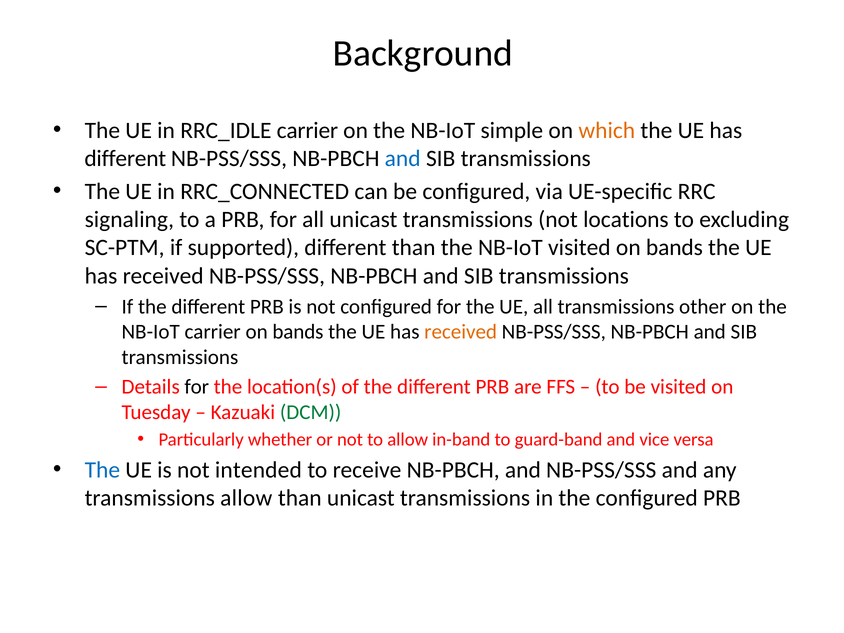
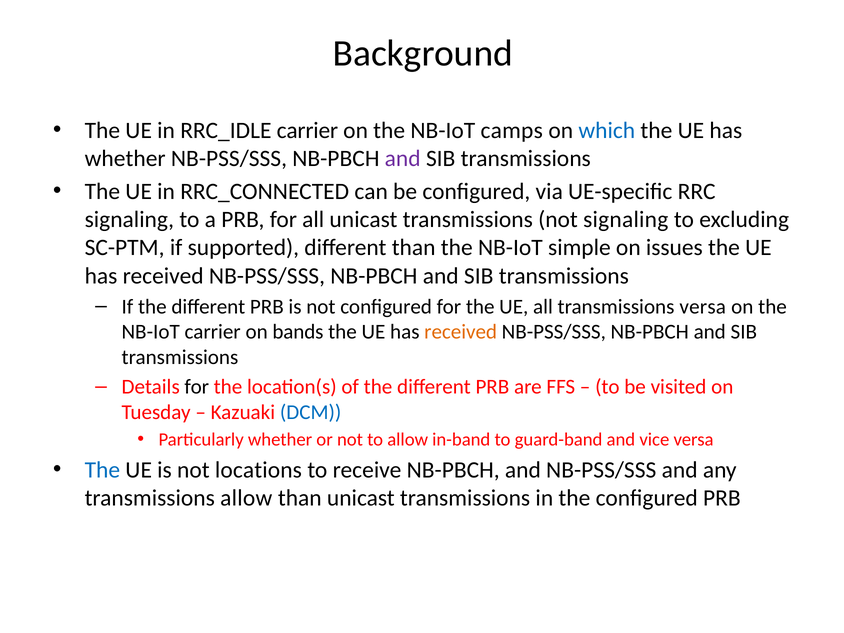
simple: simple -> camps (512, 130)
which colour: orange -> blue (607, 130)
different: different -> whether (125, 159)
and colour: blue -> purple (403, 159)
not locations: locations -> signaling (626, 220)
NB-IoT visited: visited -> simple (579, 248)
bands: bands -> issues (674, 248)
transmissions other: other -> versa (703, 307)
DCM colour: green -> blue (311, 412)
intended: intended -> locations (258, 470)
